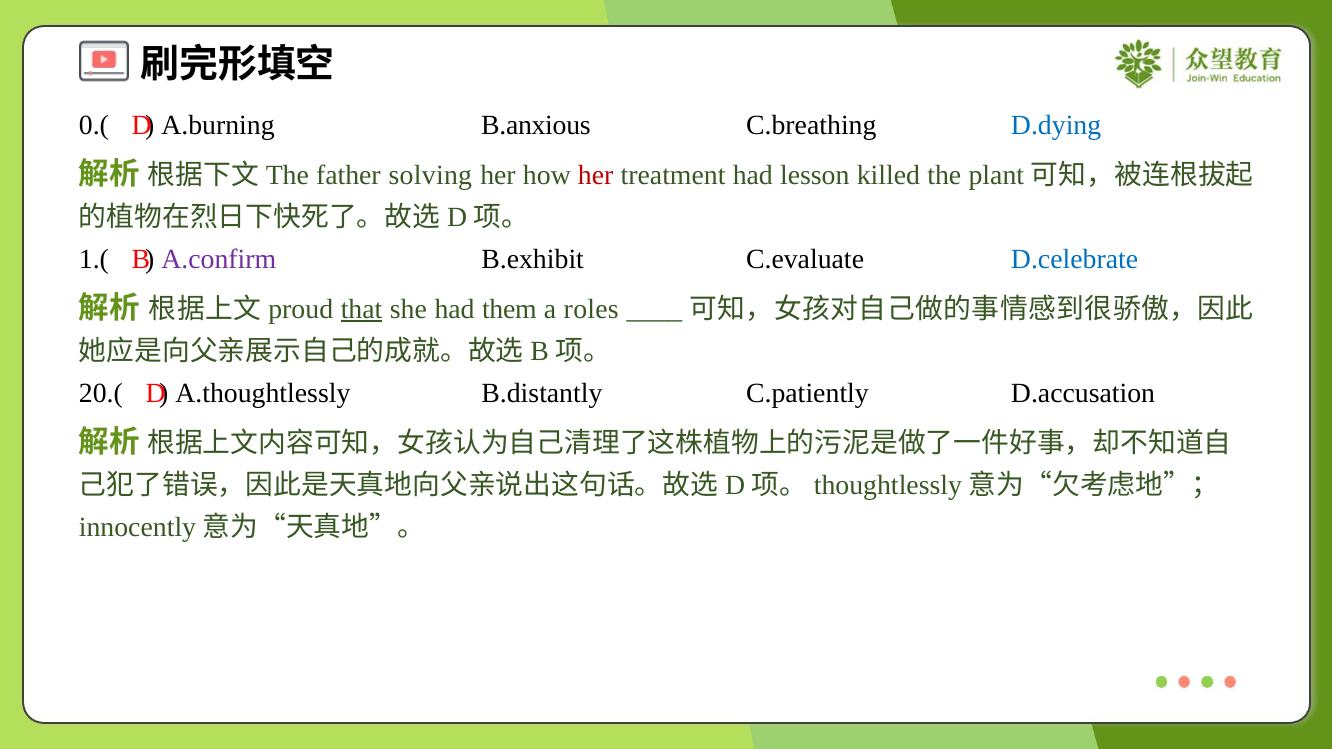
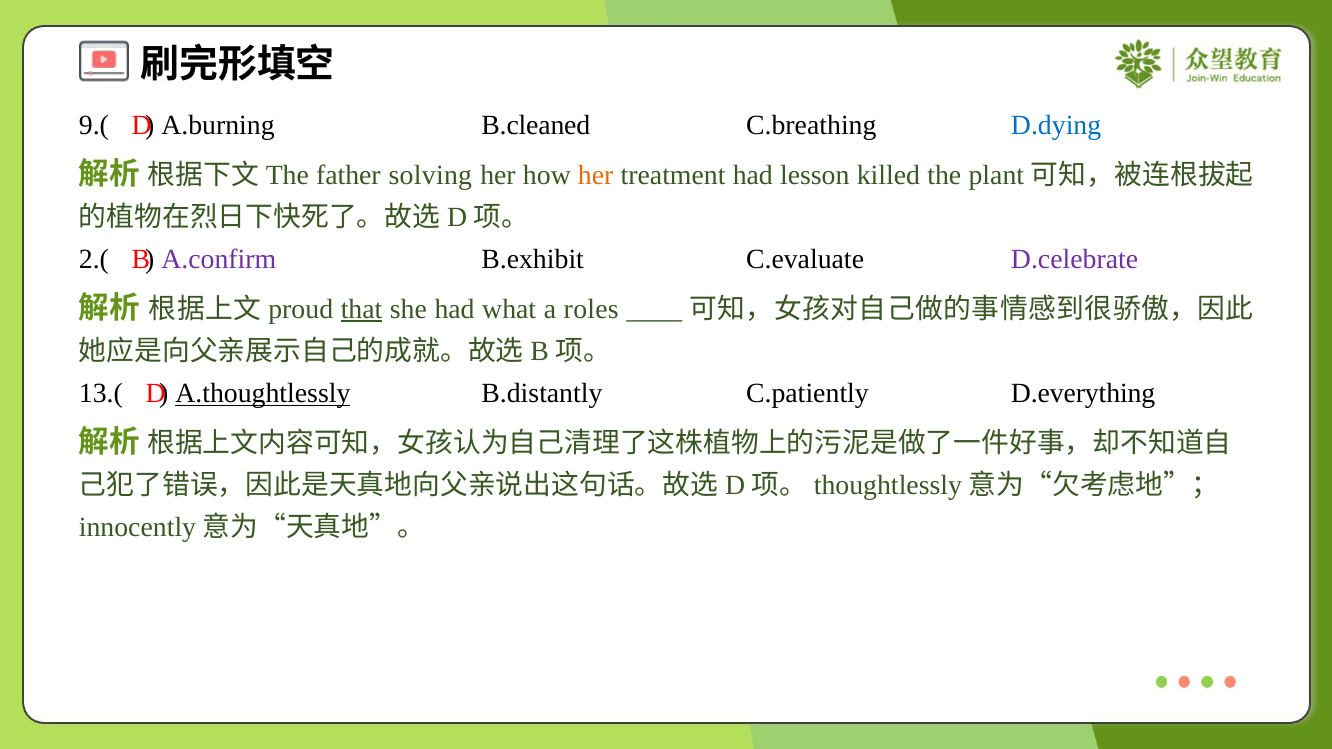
0.(: 0.( -> 9.( (94, 125)
B.anxious: B.anxious -> B.cleaned (536, 125)
her colour: red -> orange (596, 176)
1.(: 1.( -> 2.( (94, 260)
D.celebrate colour: blue -> purple (1075, 260)
them: them -> what (509, 309)
20.(: 20.( -> 13.( (101, 394)
A.thoughtlessly underline: none -> present (263, 394)
D.accusation: D.accusation -> D.everything (1083, 394)
